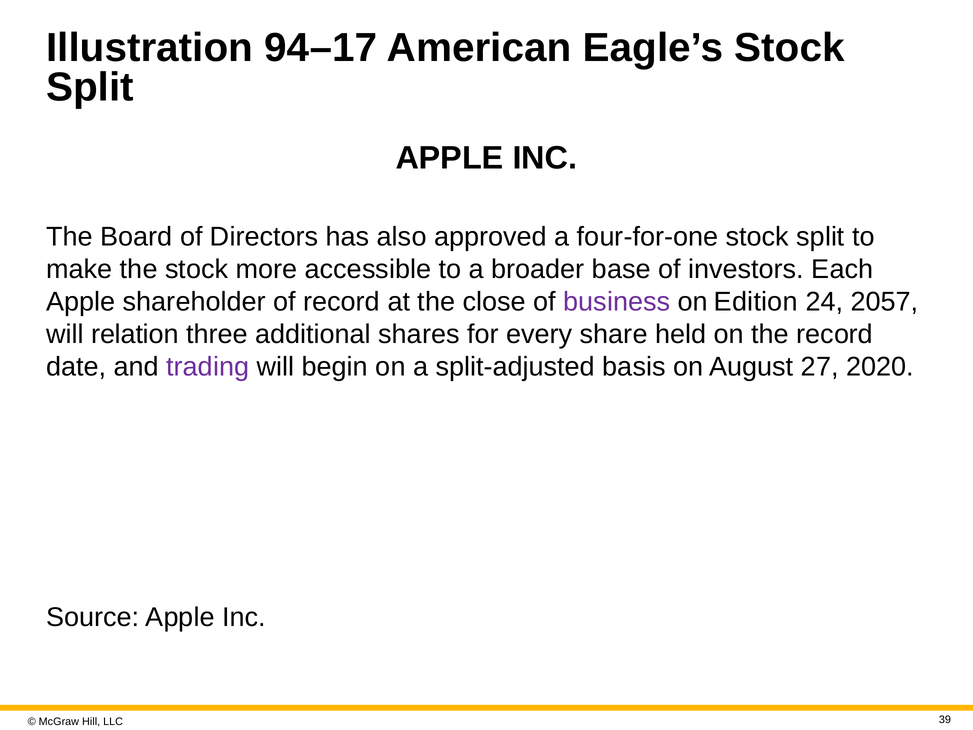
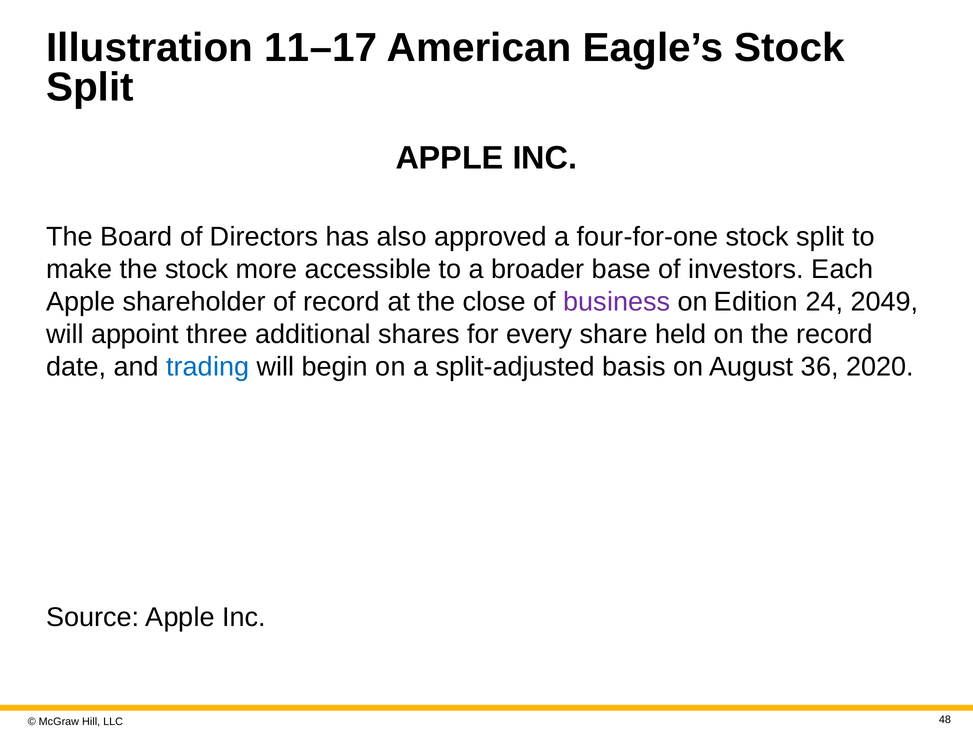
94–17: 94–17 -> 11–17 (321, 48)
2057: 2057 -> 2049 (884, 302)
relation: relation -> appoint (135, 334)
trading colour: purple -> blue (208, 367)
27: 27 -> 36 (820, 367)
39: 39 -> 48 (945, 719)
